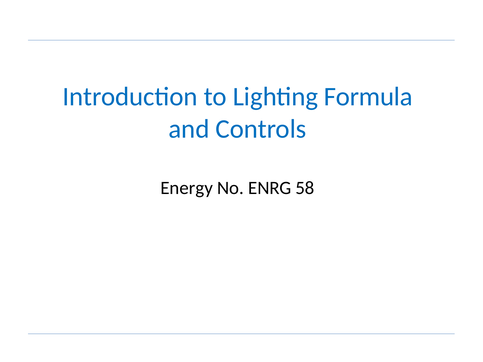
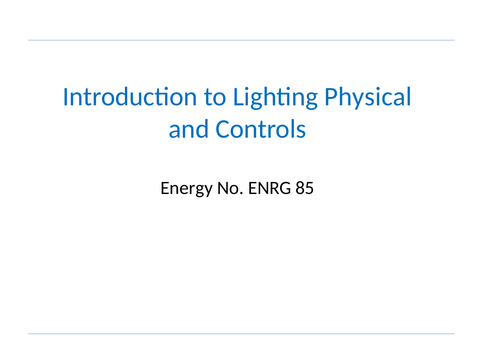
Formula: Formula -> Physical (368, 97)
58: 58 -> 85 (305, 188)
